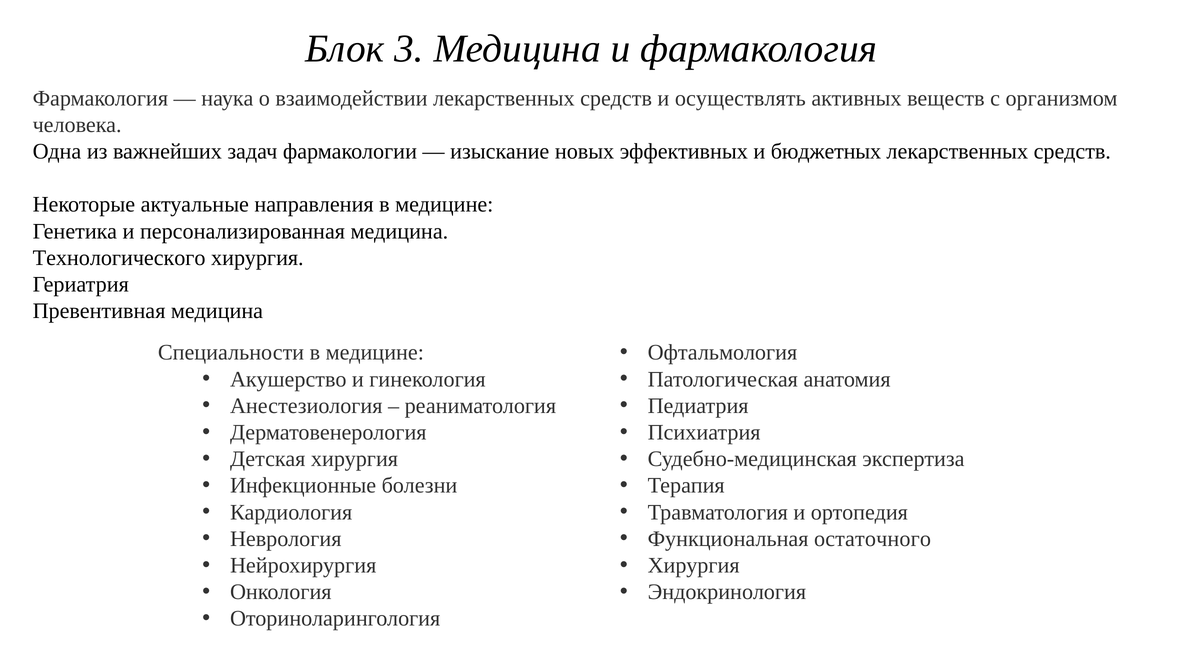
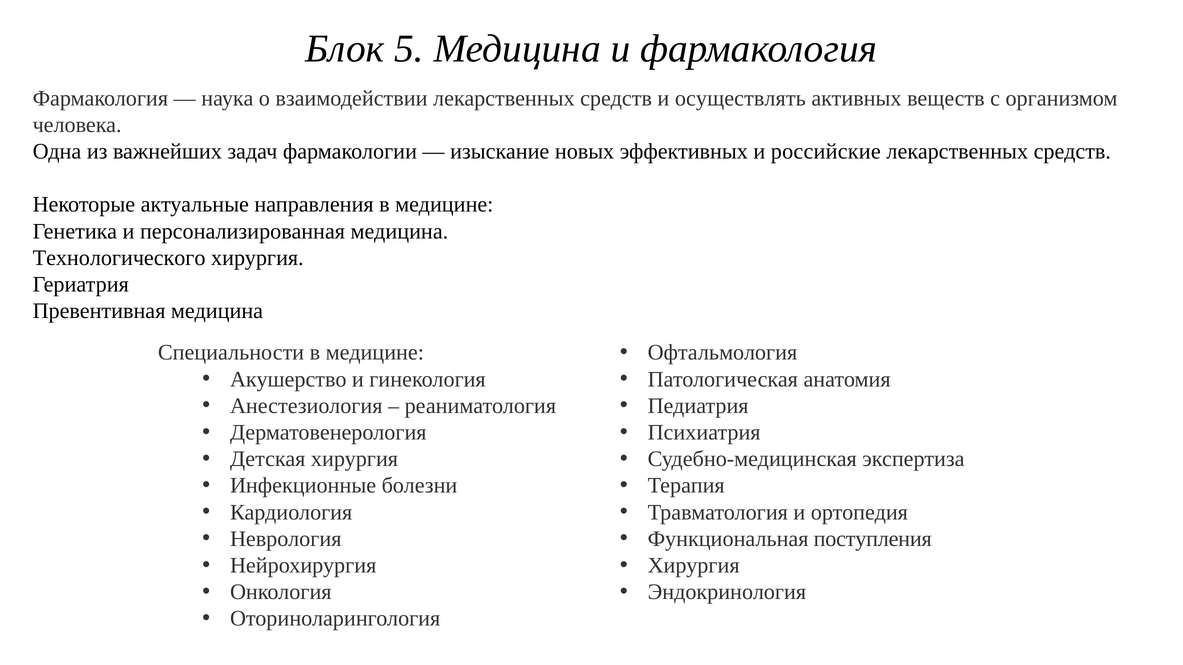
3: 3 -> 5 (409, 49)
бюджетных: бюджетных -> российские (826, 152)
остаточного: остаточного -> поступления (873, 539)
